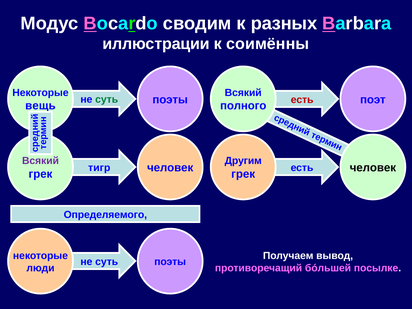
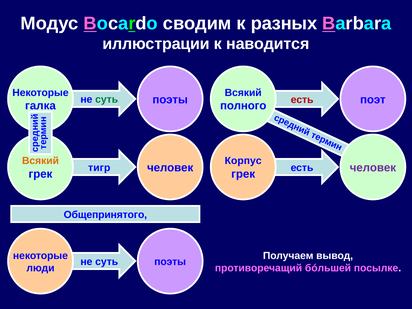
соимённы: соимённы -> наводится (268, 44)
вещь: вещь -> галка (40, 106)
Всякий colour: purple -> orange (40, 161)
Другим: Другим -> Корпус (243, 161)
человек colour: black -> purple (373, 168)
Определяемого: Определяемого -> Общепринятого (105, 215)
